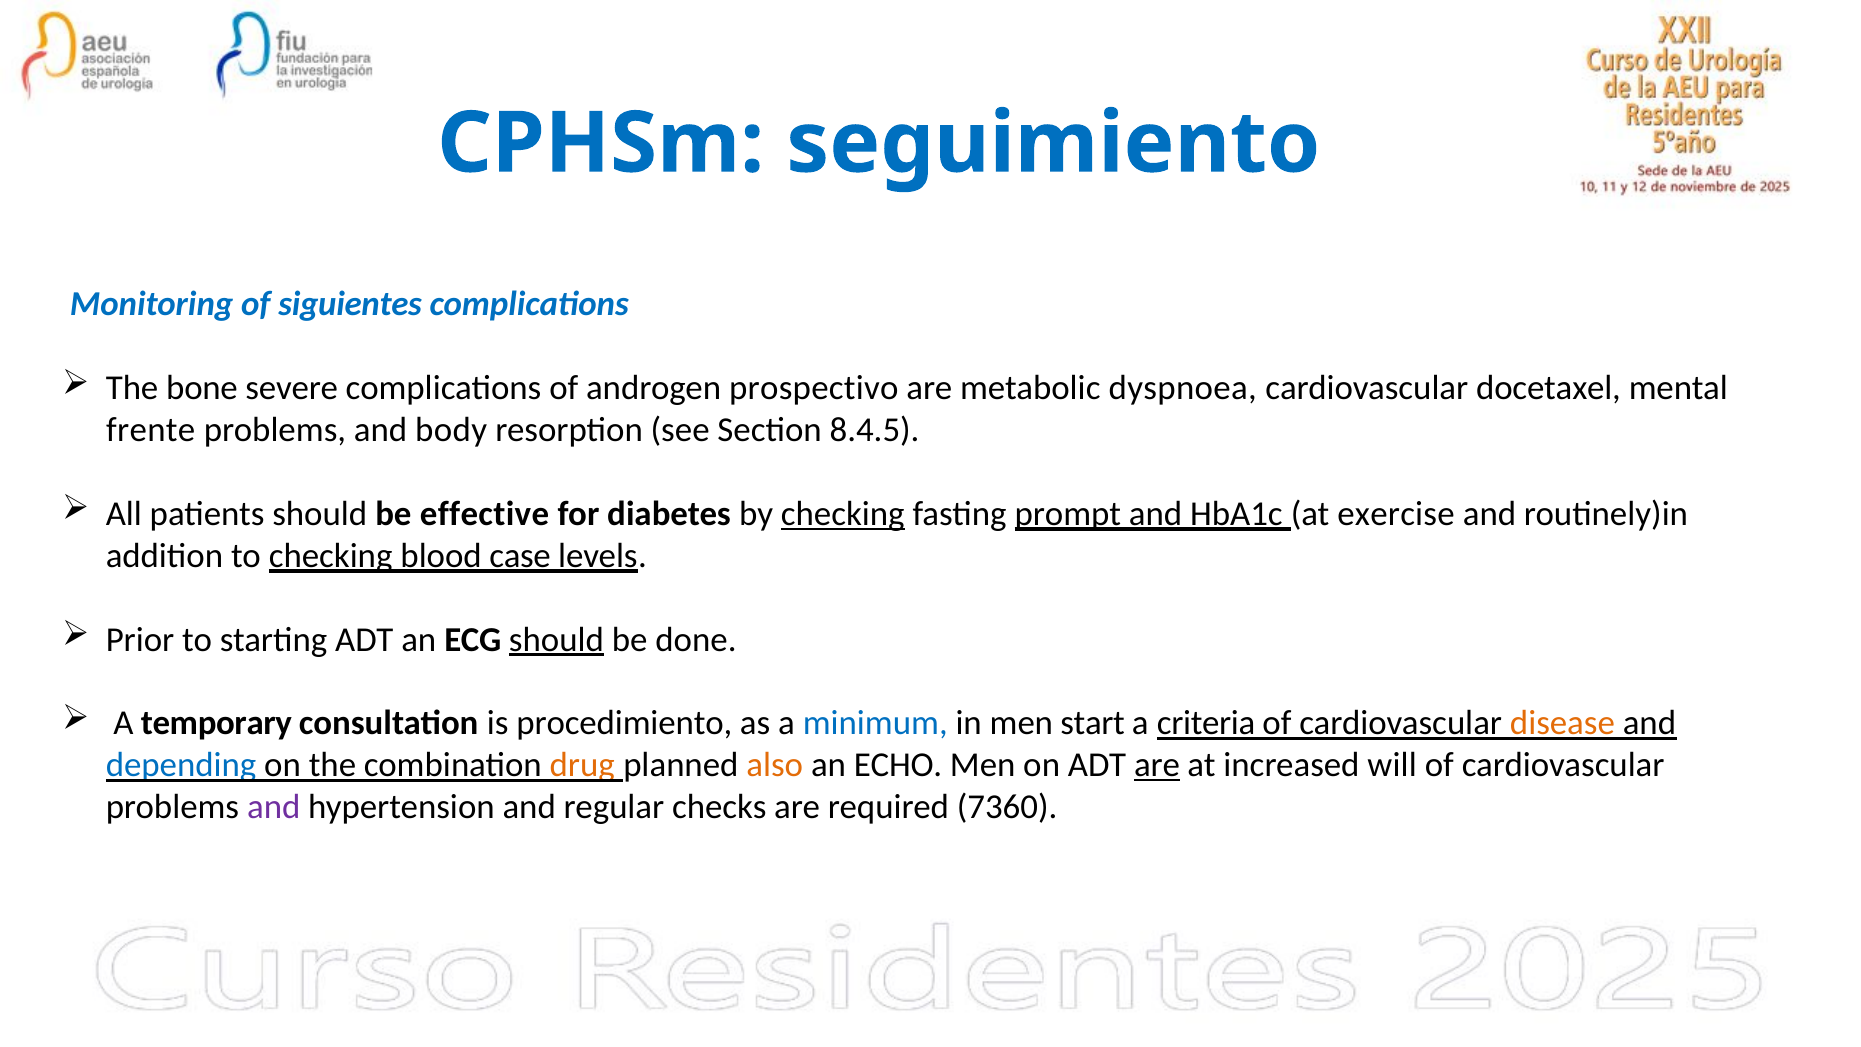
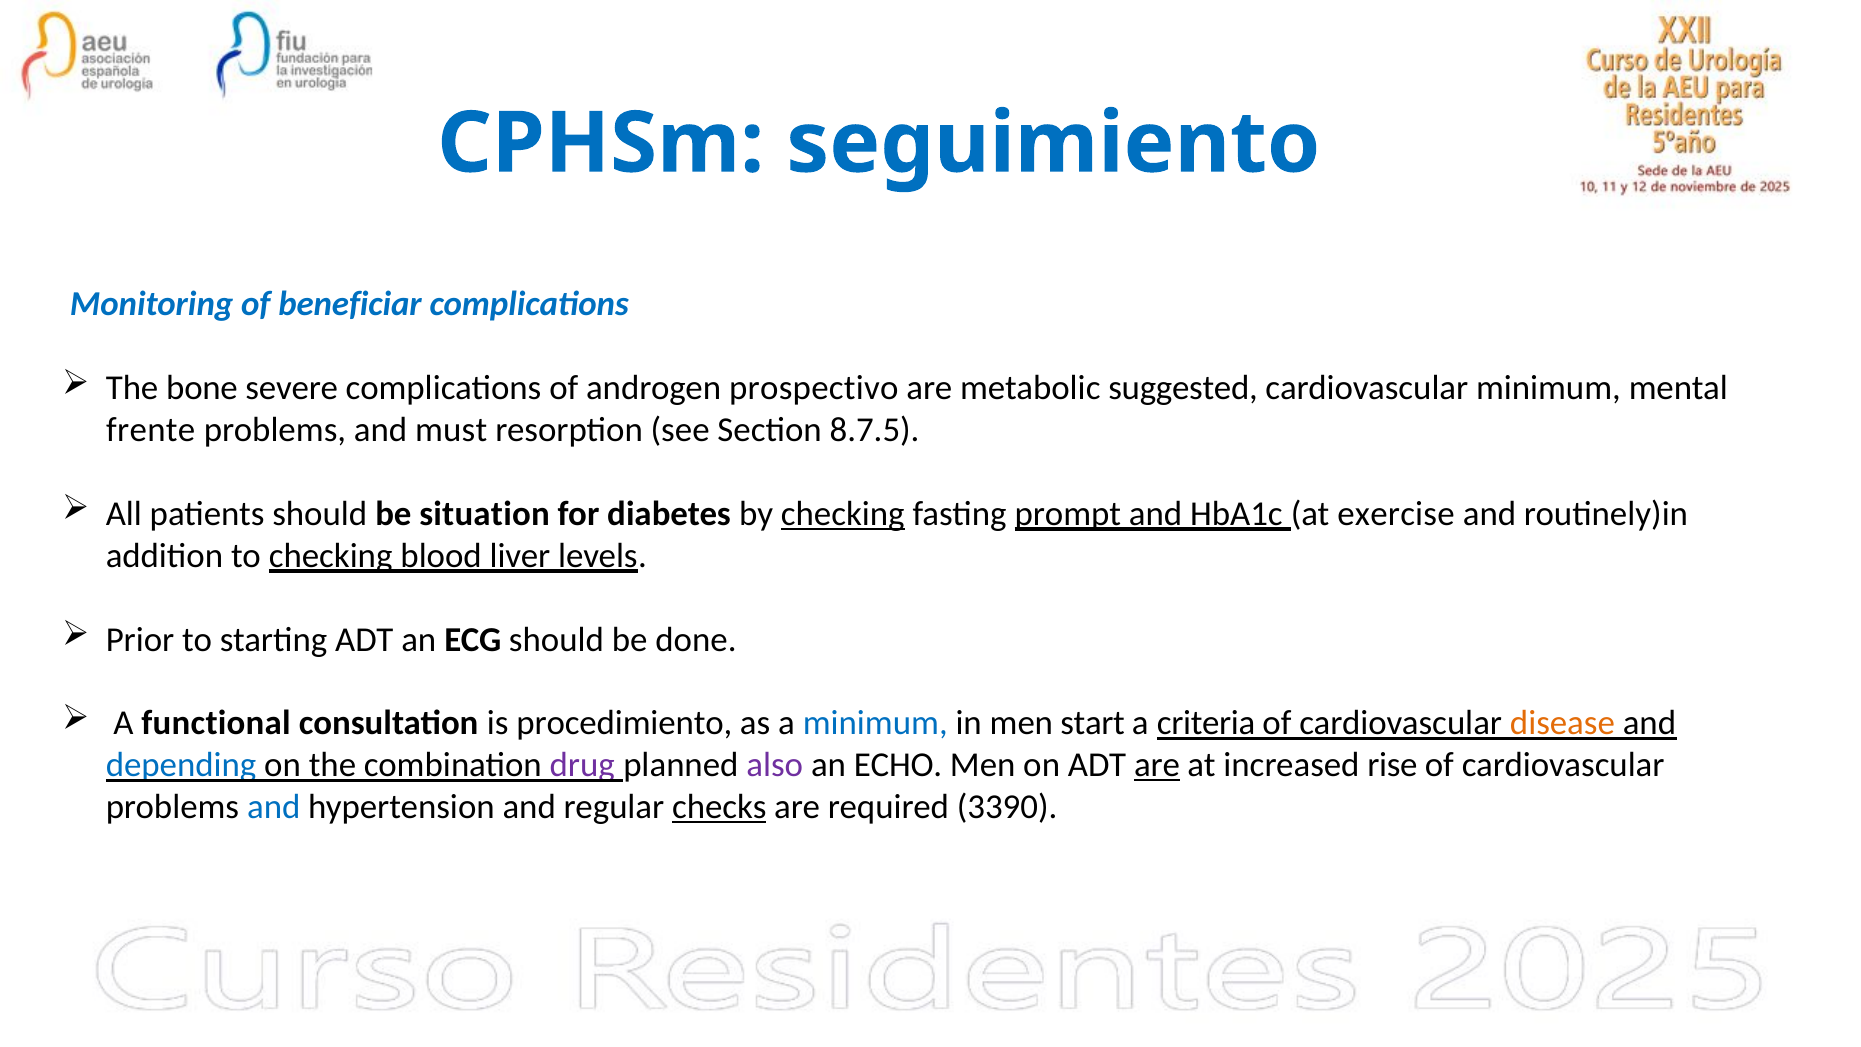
siguientes: siguientes -> beneficiar (350, 304)
dyspnoea: dyspnoea -> suggested (1183, 388)
cardiovascular docetaxel: docetaxel -> minimum (1548, 388)
body: body -> must (451, 430)
8.4.5: 8.4.5 -> 8.7.5 (875, 430)
effective: effective -> situation (485, 514)
case: case -> liver (520, 556)
should underline: present -> none (556, 639)
temporary: temporary -> functional (216, 723)
drug colour: orange -> purple (582, 765)
also colour: orange -> purple (775, 765)
will: will -> rise (1392, 765)
and colour: purple -> blue (274, 807)
checks underline: none -> present (719, 807)
7360: 7360 -> 3390 (1007, 807)
